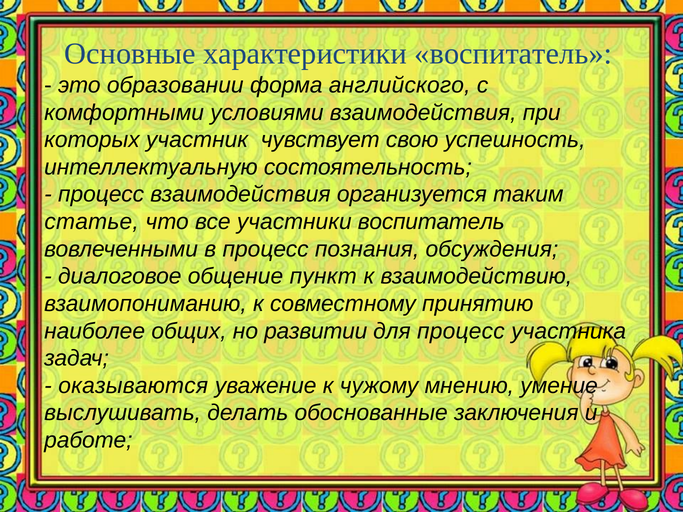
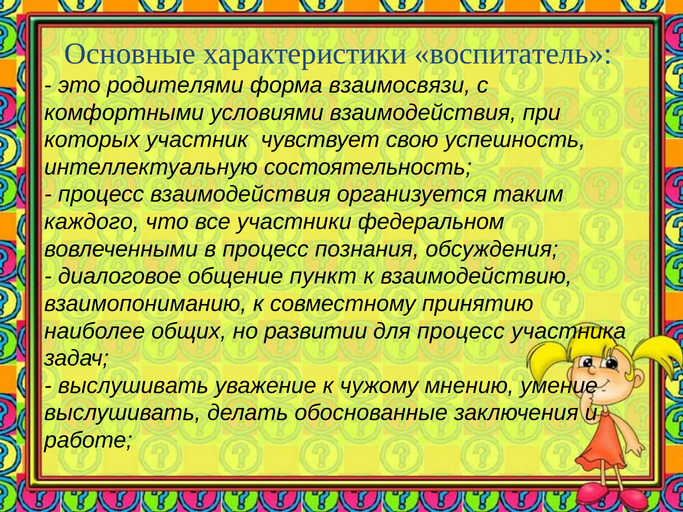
образовании: образовании -> родителями (175, 85)
английского: английского -> взаимосвязи (400, 85)
статье: статье -> каждого (92, 222)
участники воспитатель: воспитатель -> федеральном (431, 222)
оказываются: оказываются -> выслушивать (133, 386)
